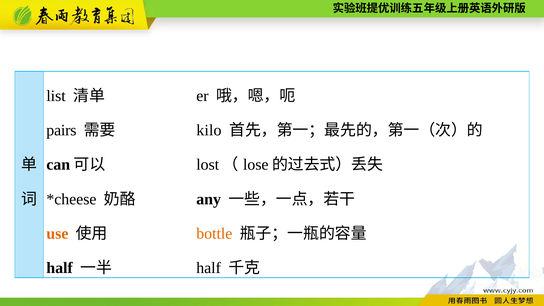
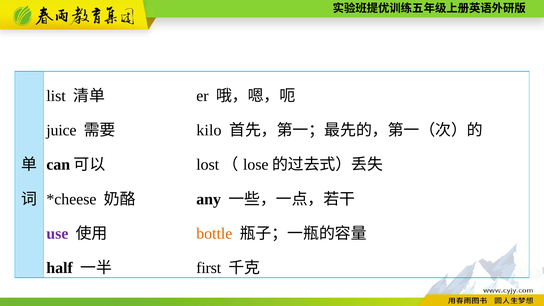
pairs: pairs -> juice (61, 130)
use colour: orange -> purple (57, 234)
half: half -> first (209, 268)
